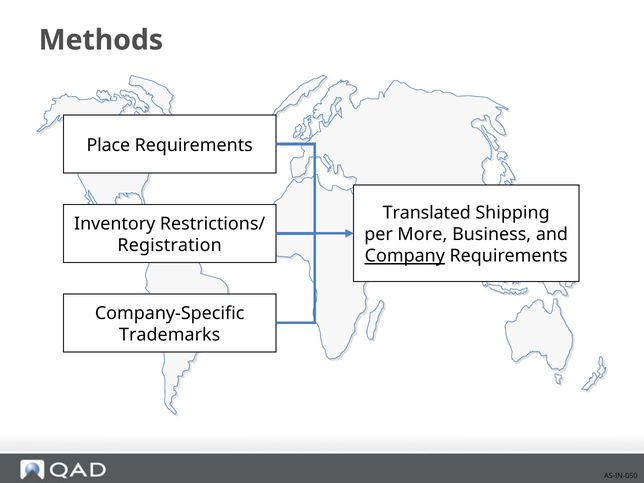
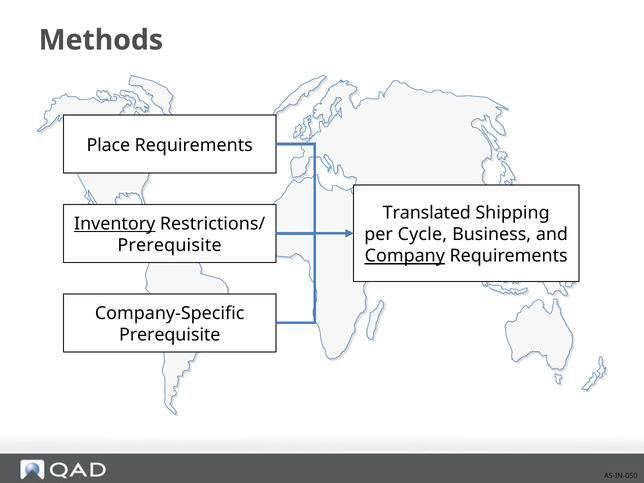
Inventory underline: none -> present (115, 224)
More: More -> Cycle (422, 235)
Registration: Registration -> Prerequisite (170, 245)
Trademarks: Trademarks -> Prerequisite (170, 335)
